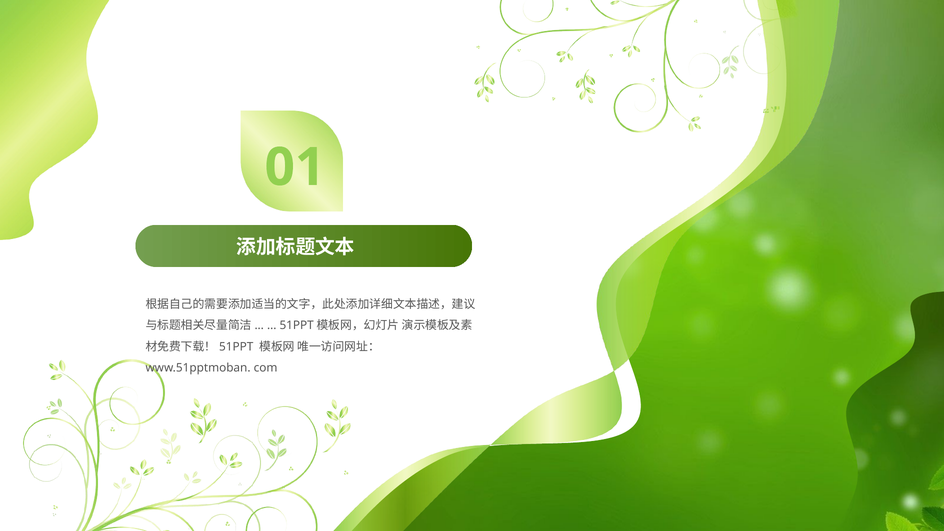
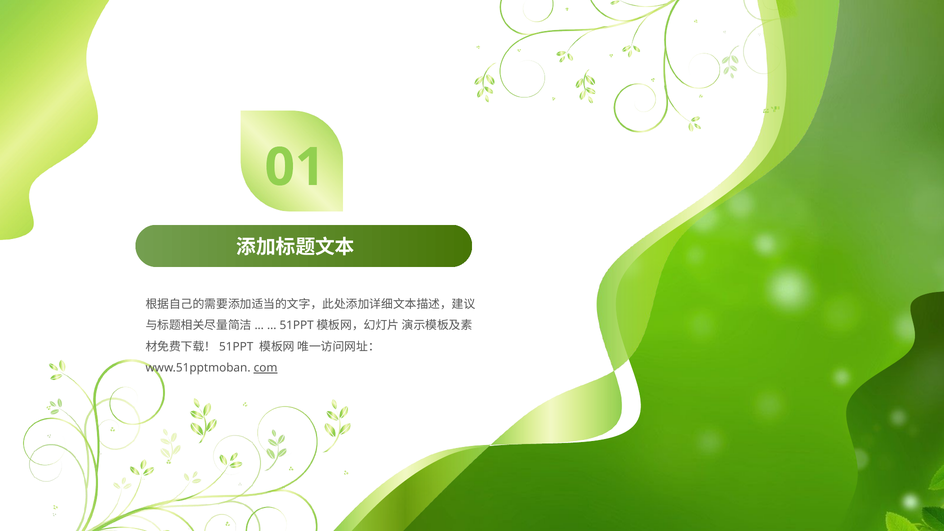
com underline: none -> present (266, 368)
